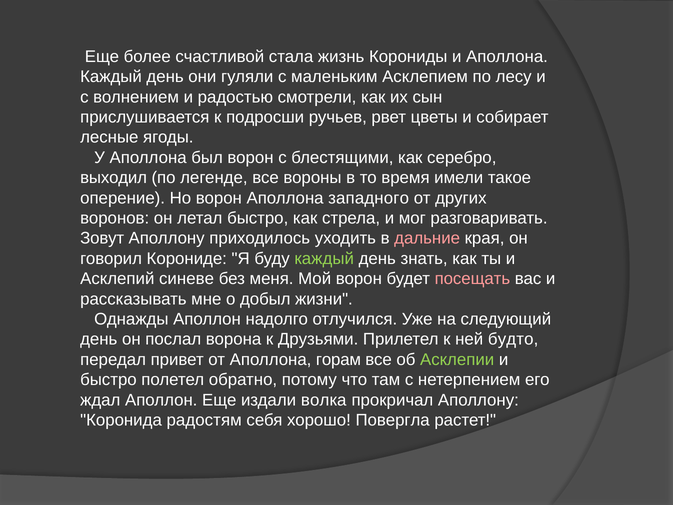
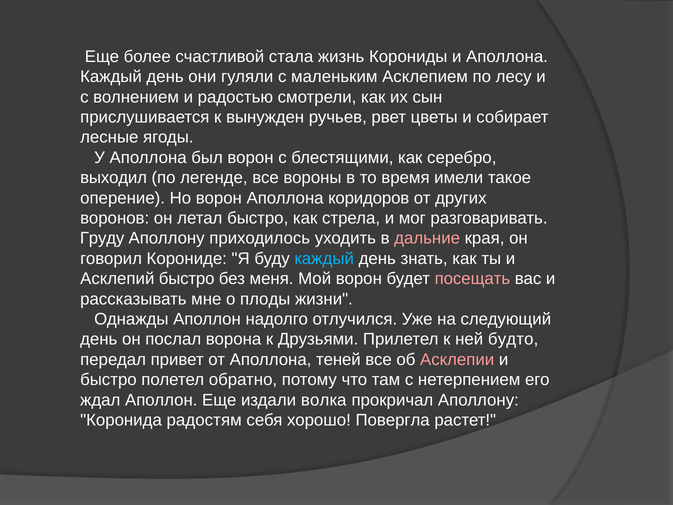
подросши: подросши -> вынужден (265, 117)
западного: западного -> коридоров (369, 198)
Зовут: Зовут -> Груду (102, 238)
каждый colour: light green -> light blue (324, 259)
Асклепий синеве: синеве -> быстро (187, 279)
добыл: добыл -> плоды (265, 299)
горам: горам -> теней (338, 359)
Асклепии colour: light green -> pink (457, 359)
